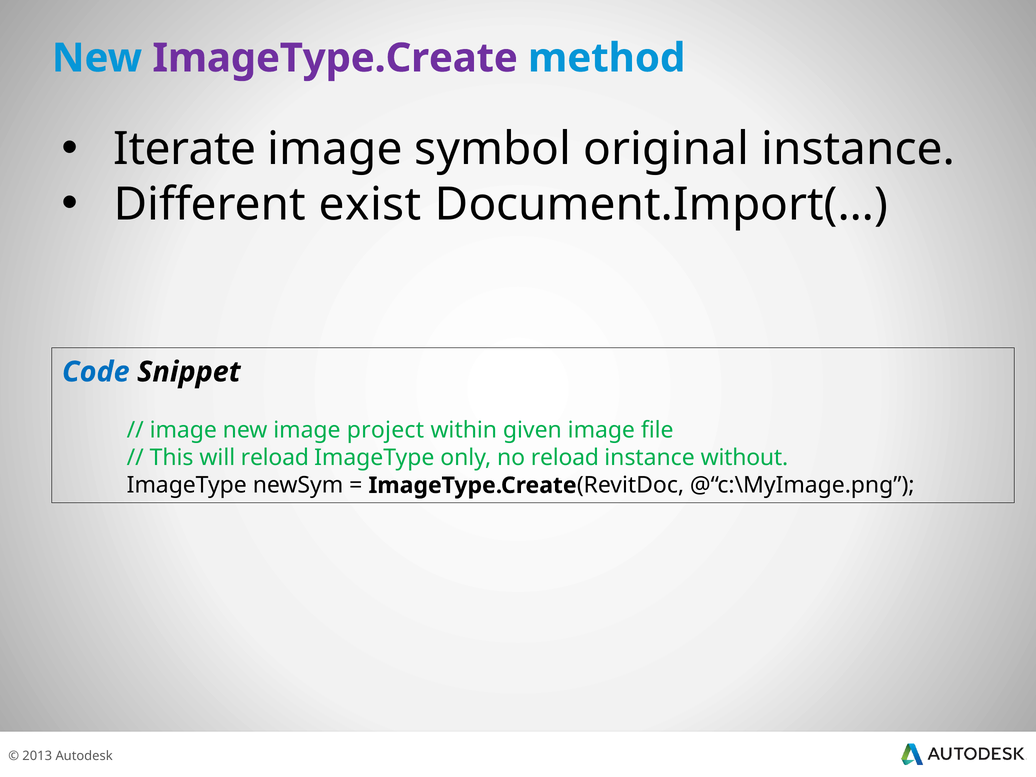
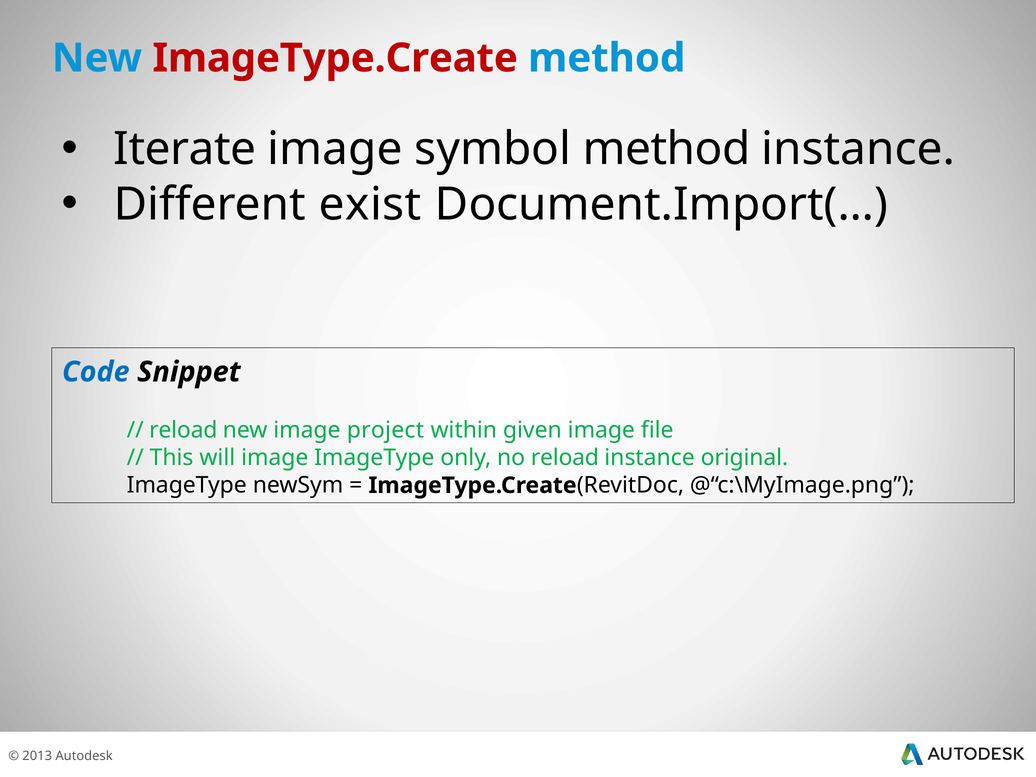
ImageType.Create colour: purple -> red (335, 58)
symbol original: original -> method (667, 149)
image: image -> reload (183, 430)
will reload: reload -> image (275, 458)
without: without -> original (744, 458)
